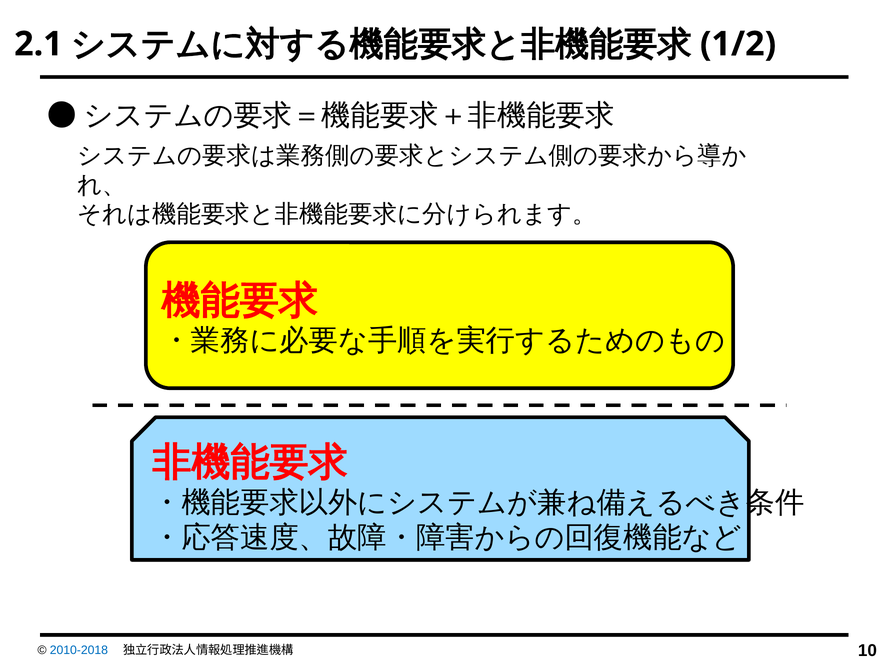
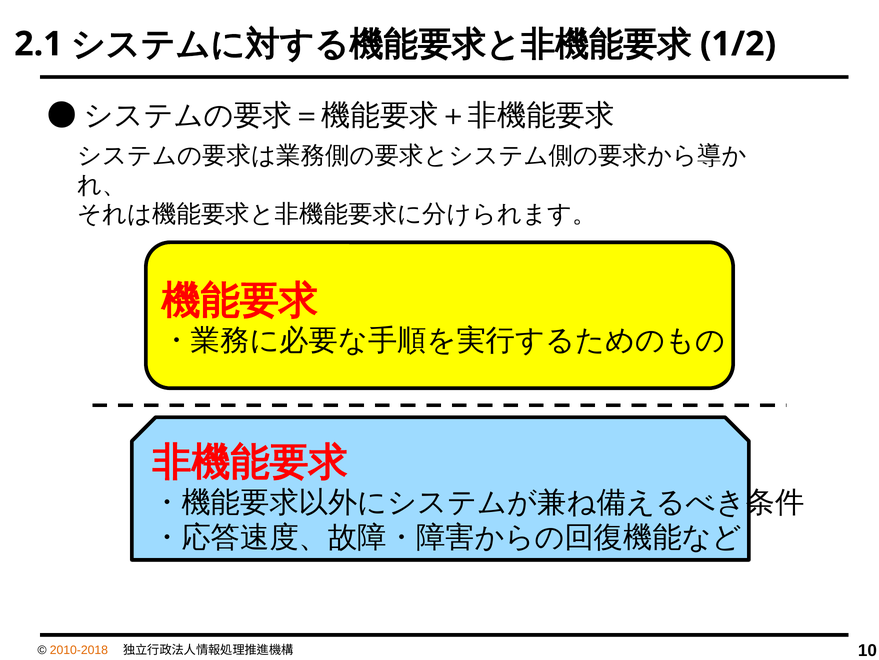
2010-2018 colour: blue -> orange (79, 649)
